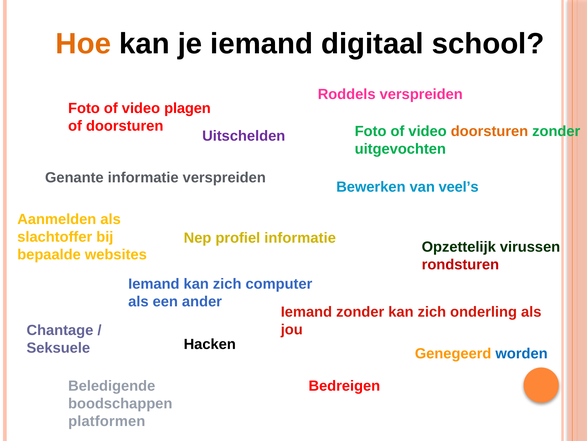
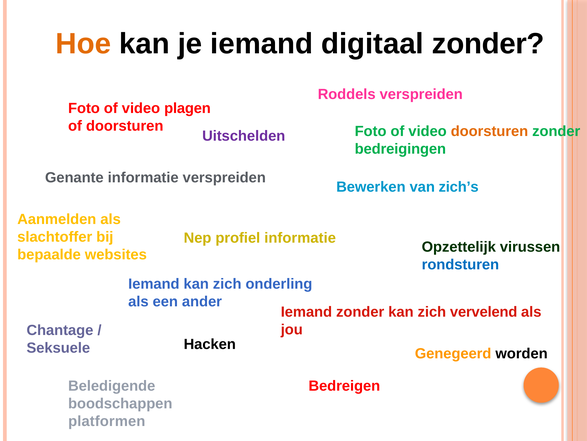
digitaal school: school -> zonder (488, 44)
uitgevochten: uitgevochten -> bedreigingen (400, 149)
veel’s: veel’s -> zich’s (459, 187)
rondsturen colour: red -> blue (460, 264)
computer: computer -> onderling (279, 284)
onderling: onderling -> vervelend (484, 311)
worden colour: blue -> black (522, 353)
